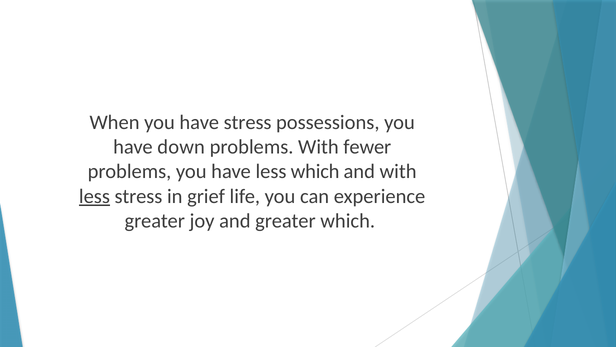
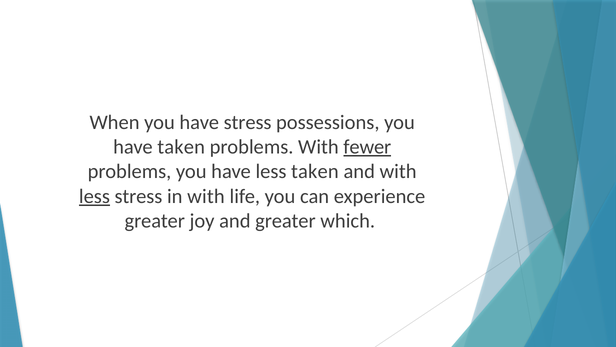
have down: down -> taken (181, 147)
fewer underline: none -> present (367, 147)
less which: which -> taken (315, 171)
in grief: grief -> with (206, 196)
